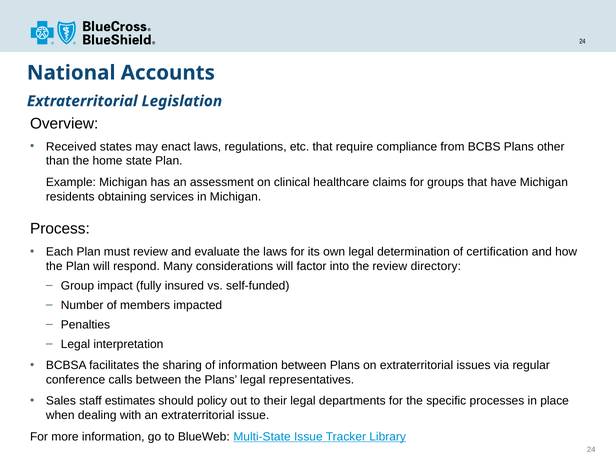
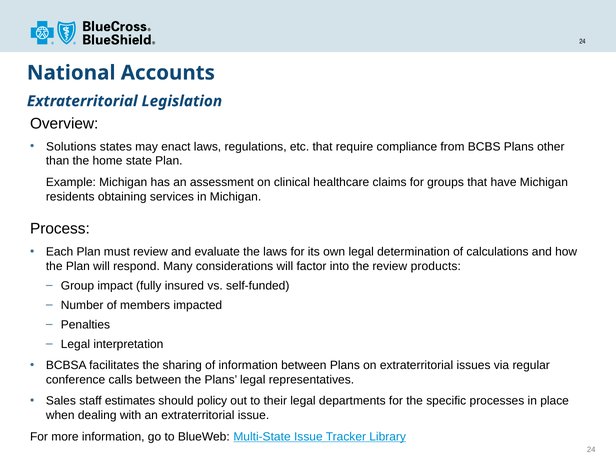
Received: Received -> Solutions (71, 147)
certification: certification -> calculations (498, 252)
directory: directory -> products (436, 266)
